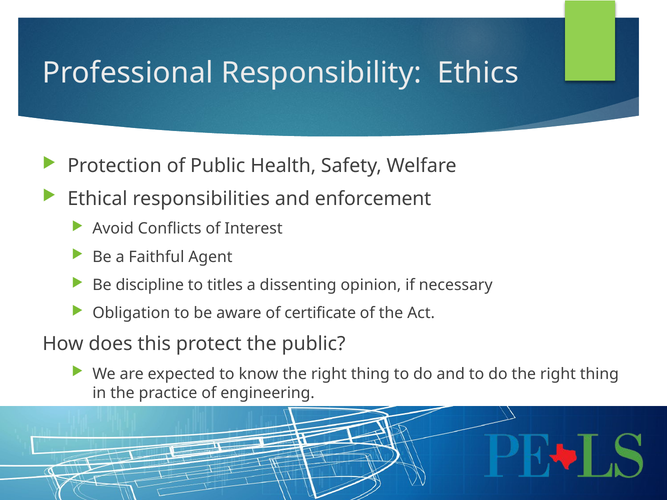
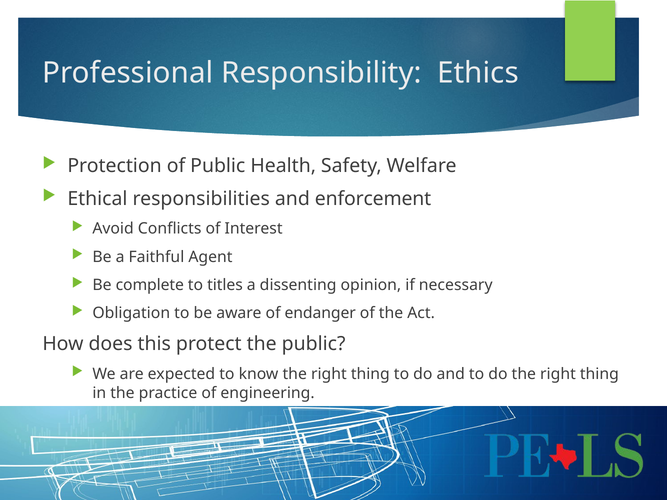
discipline: discipline -> complete (150, 285)
certificate: certificate -> endanger (320, 313)
